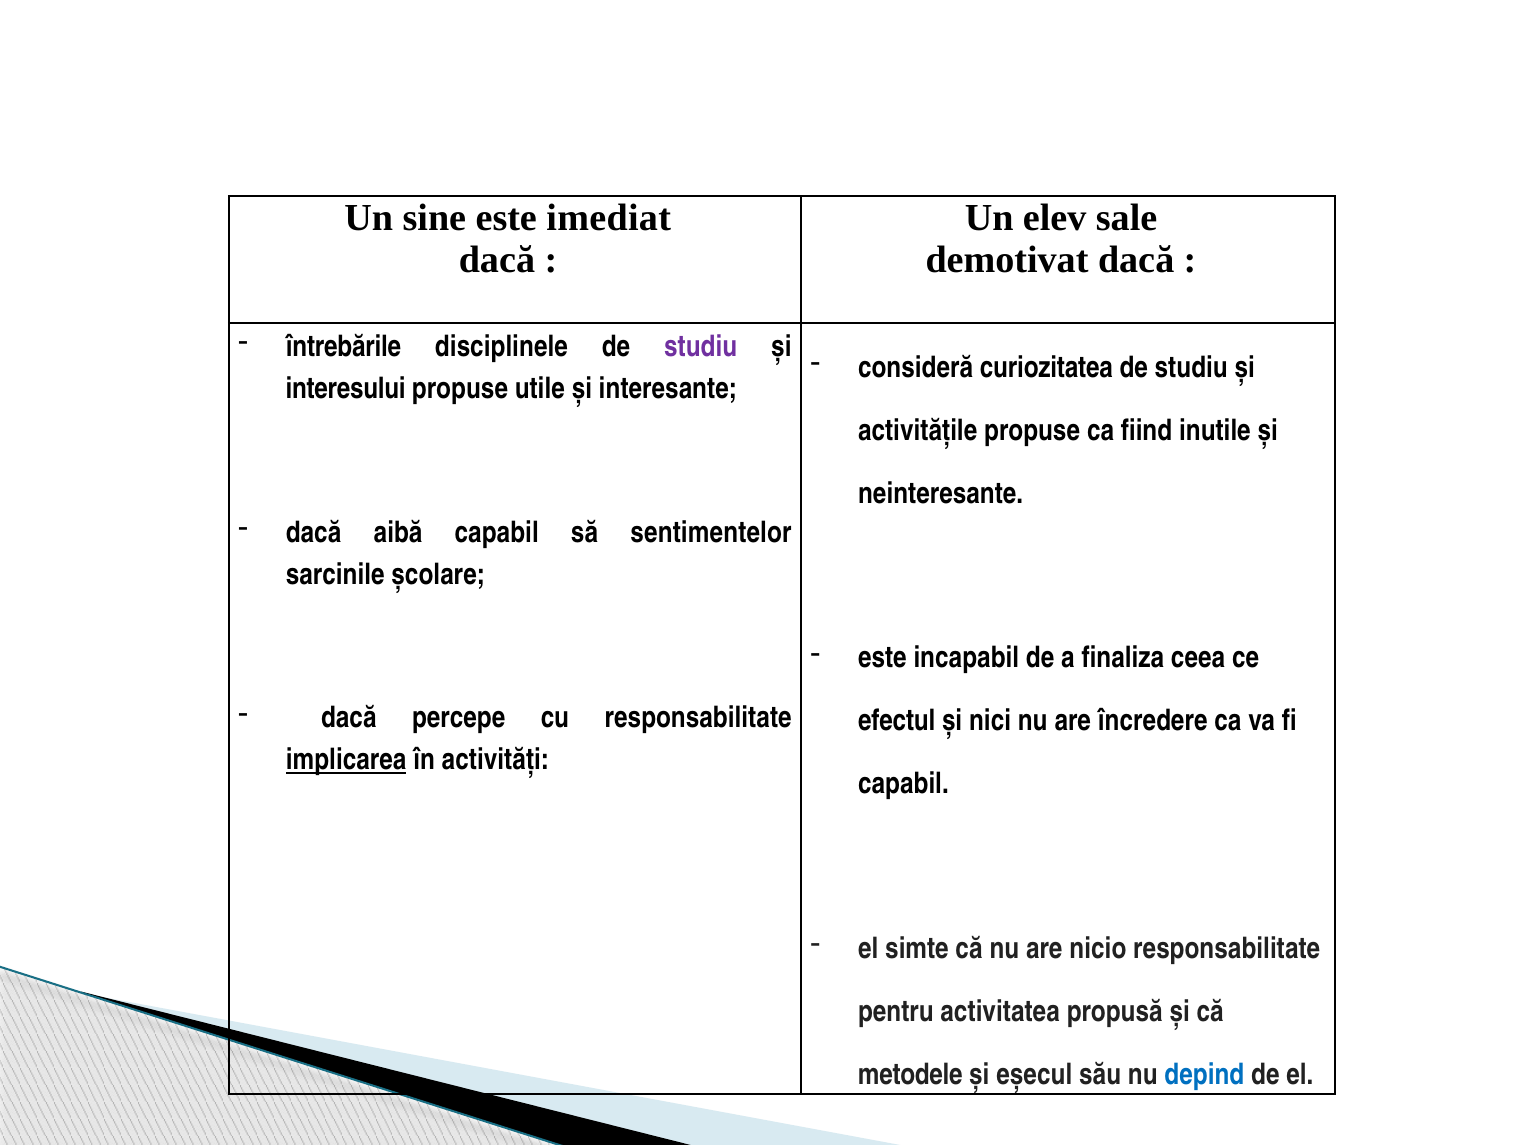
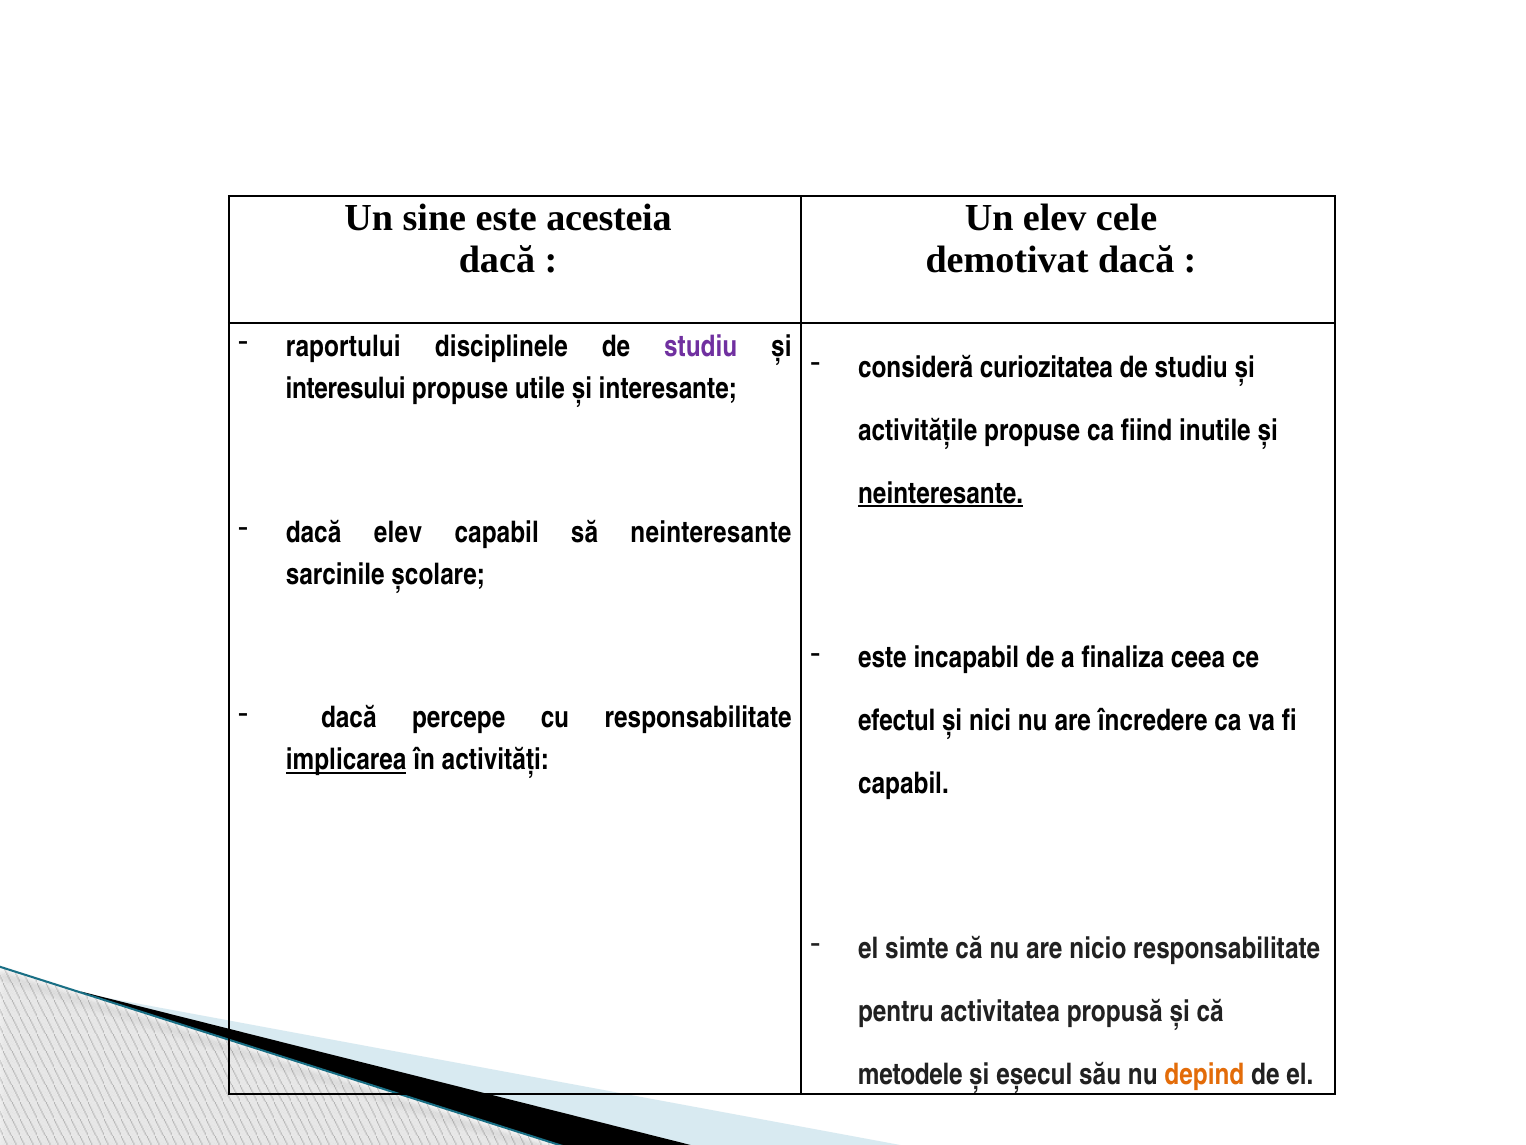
imediat: imediat -> acesteia (609, 217)
sale: sale -> cele (1127, 217)
întrebările: întrebările -> raportului (343, 346)
neinteresante underline: none -> present (941, 493)
dacă aibă: aibă -> elev (398, 532)
să sentimentelor: sentimentelor -> neinteresante (711, 532)
depind colour: blue -> orange (1204, 1074)
